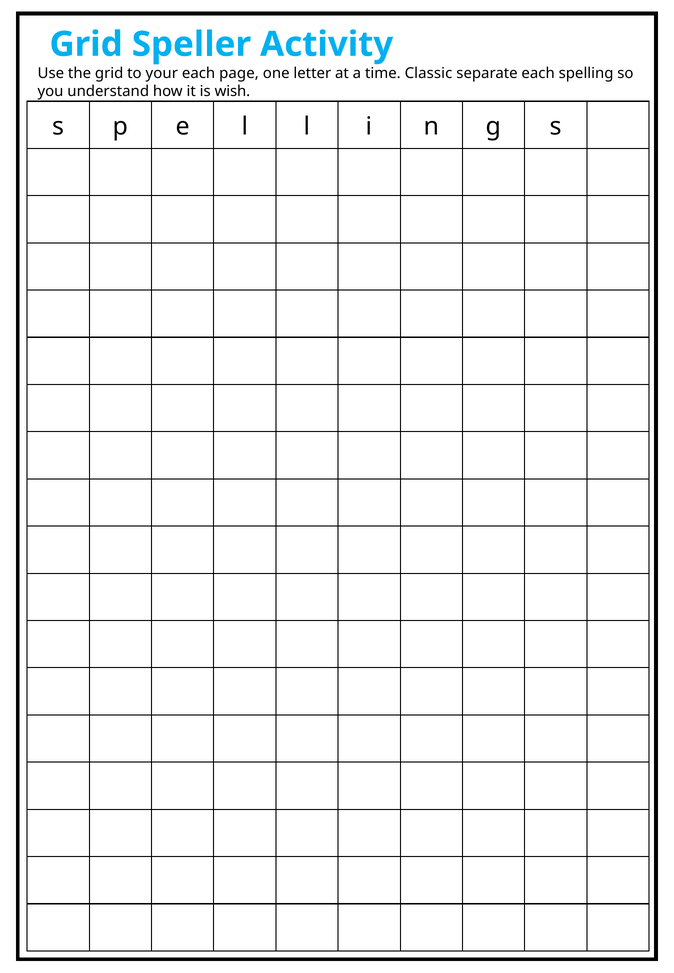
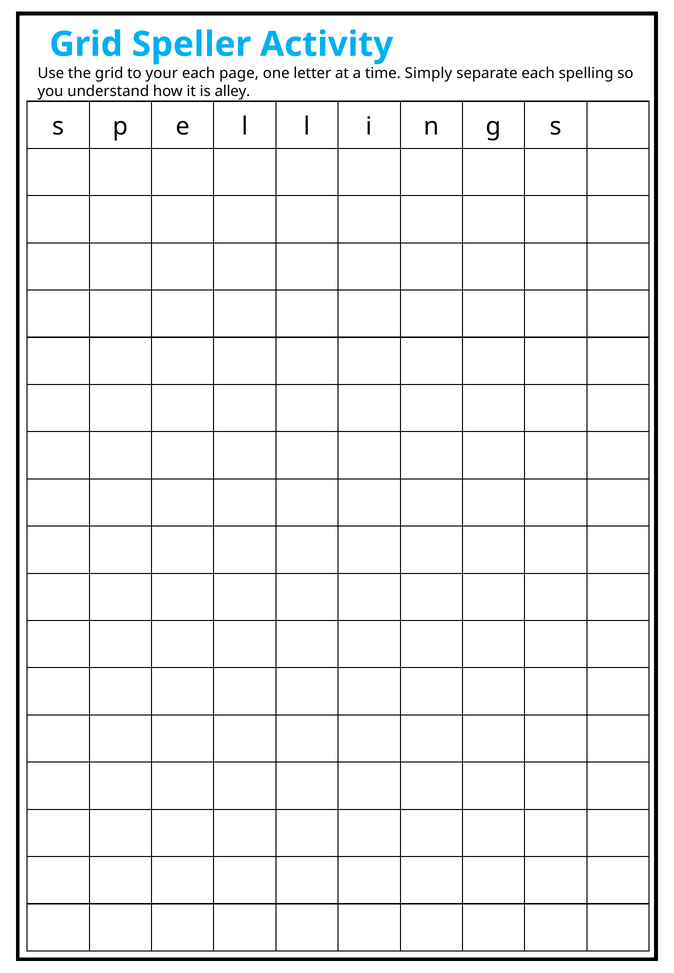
Classic: Classic -> Simply (428, 74)
wish: wish -> alley (232, 92)
